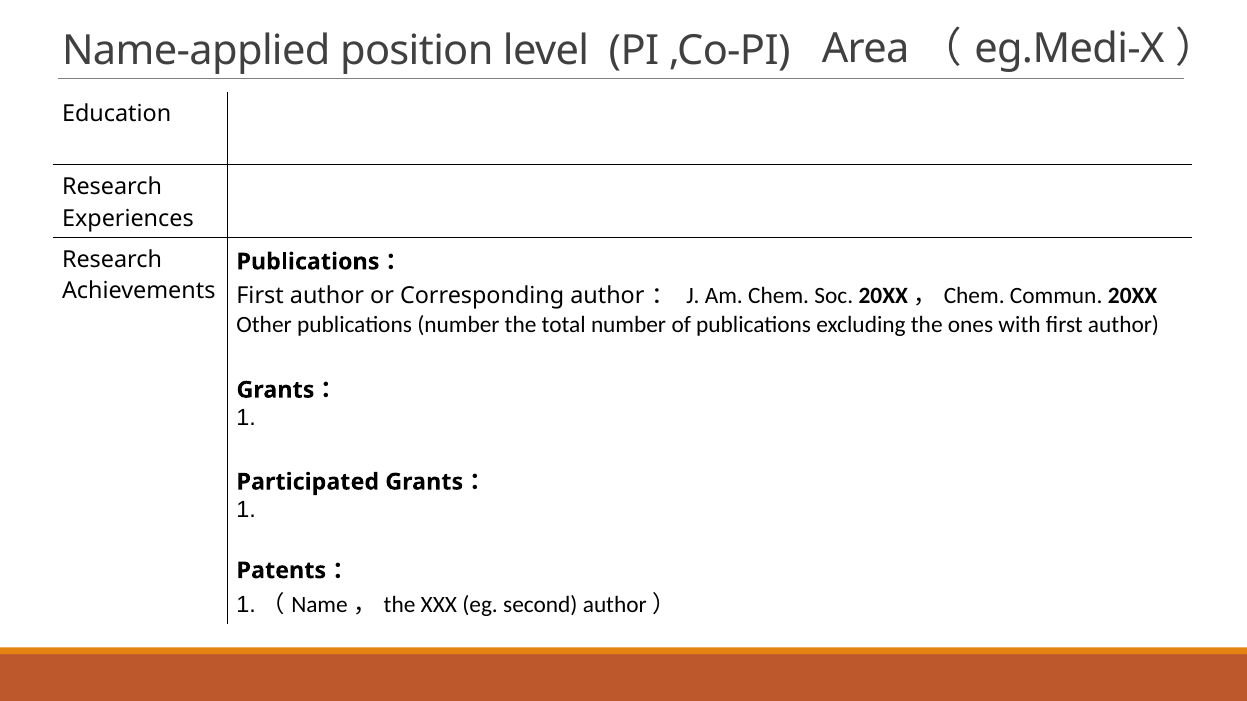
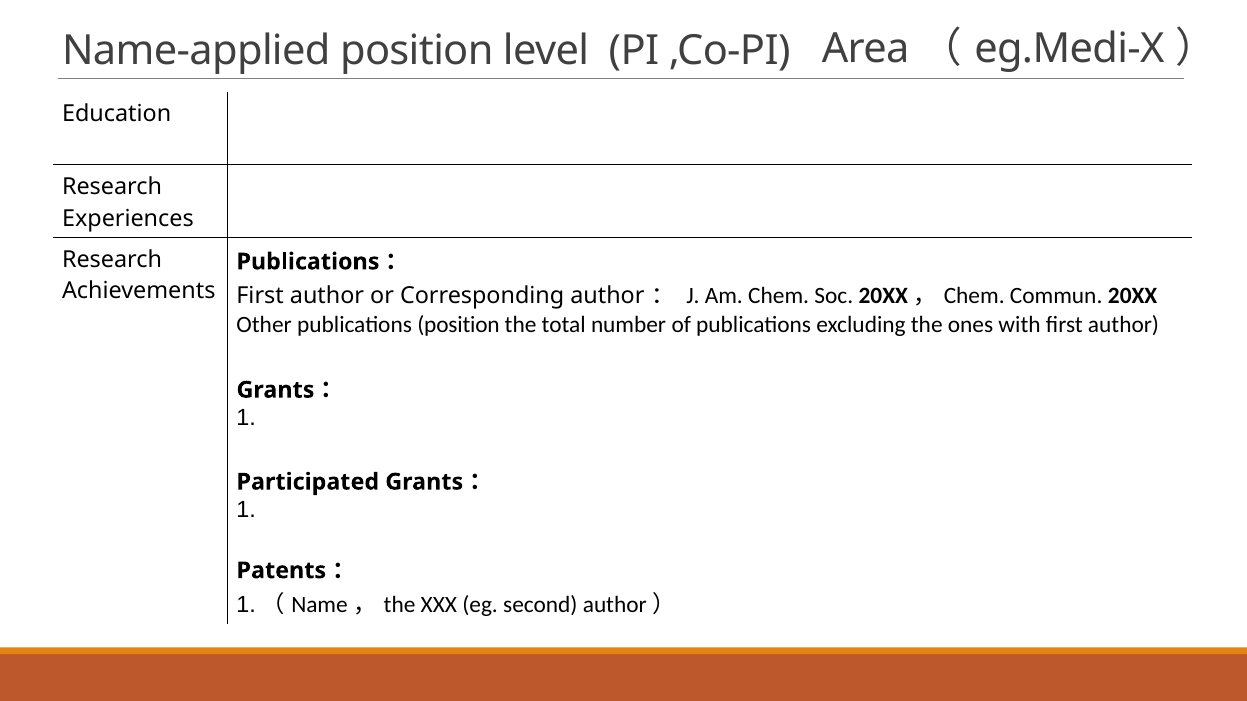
publications number: number -> position (458, 325)
